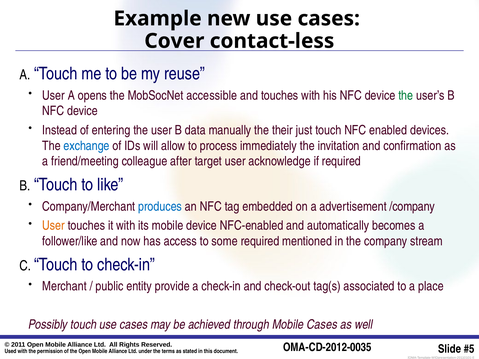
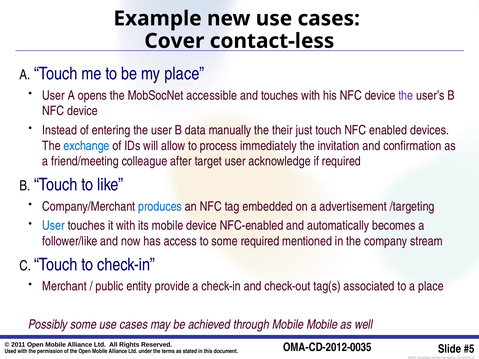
my reuse: reuse -> place (184, 74)
the colour: green -> purple (406, 95)
/company: /company -> /targeting (412, 207)
User colour: orange -> blue (54, 226)
Possibly touch: touch -> some (84, 325)
Mobile Cases: Cases -> Mobile (322, 325)
